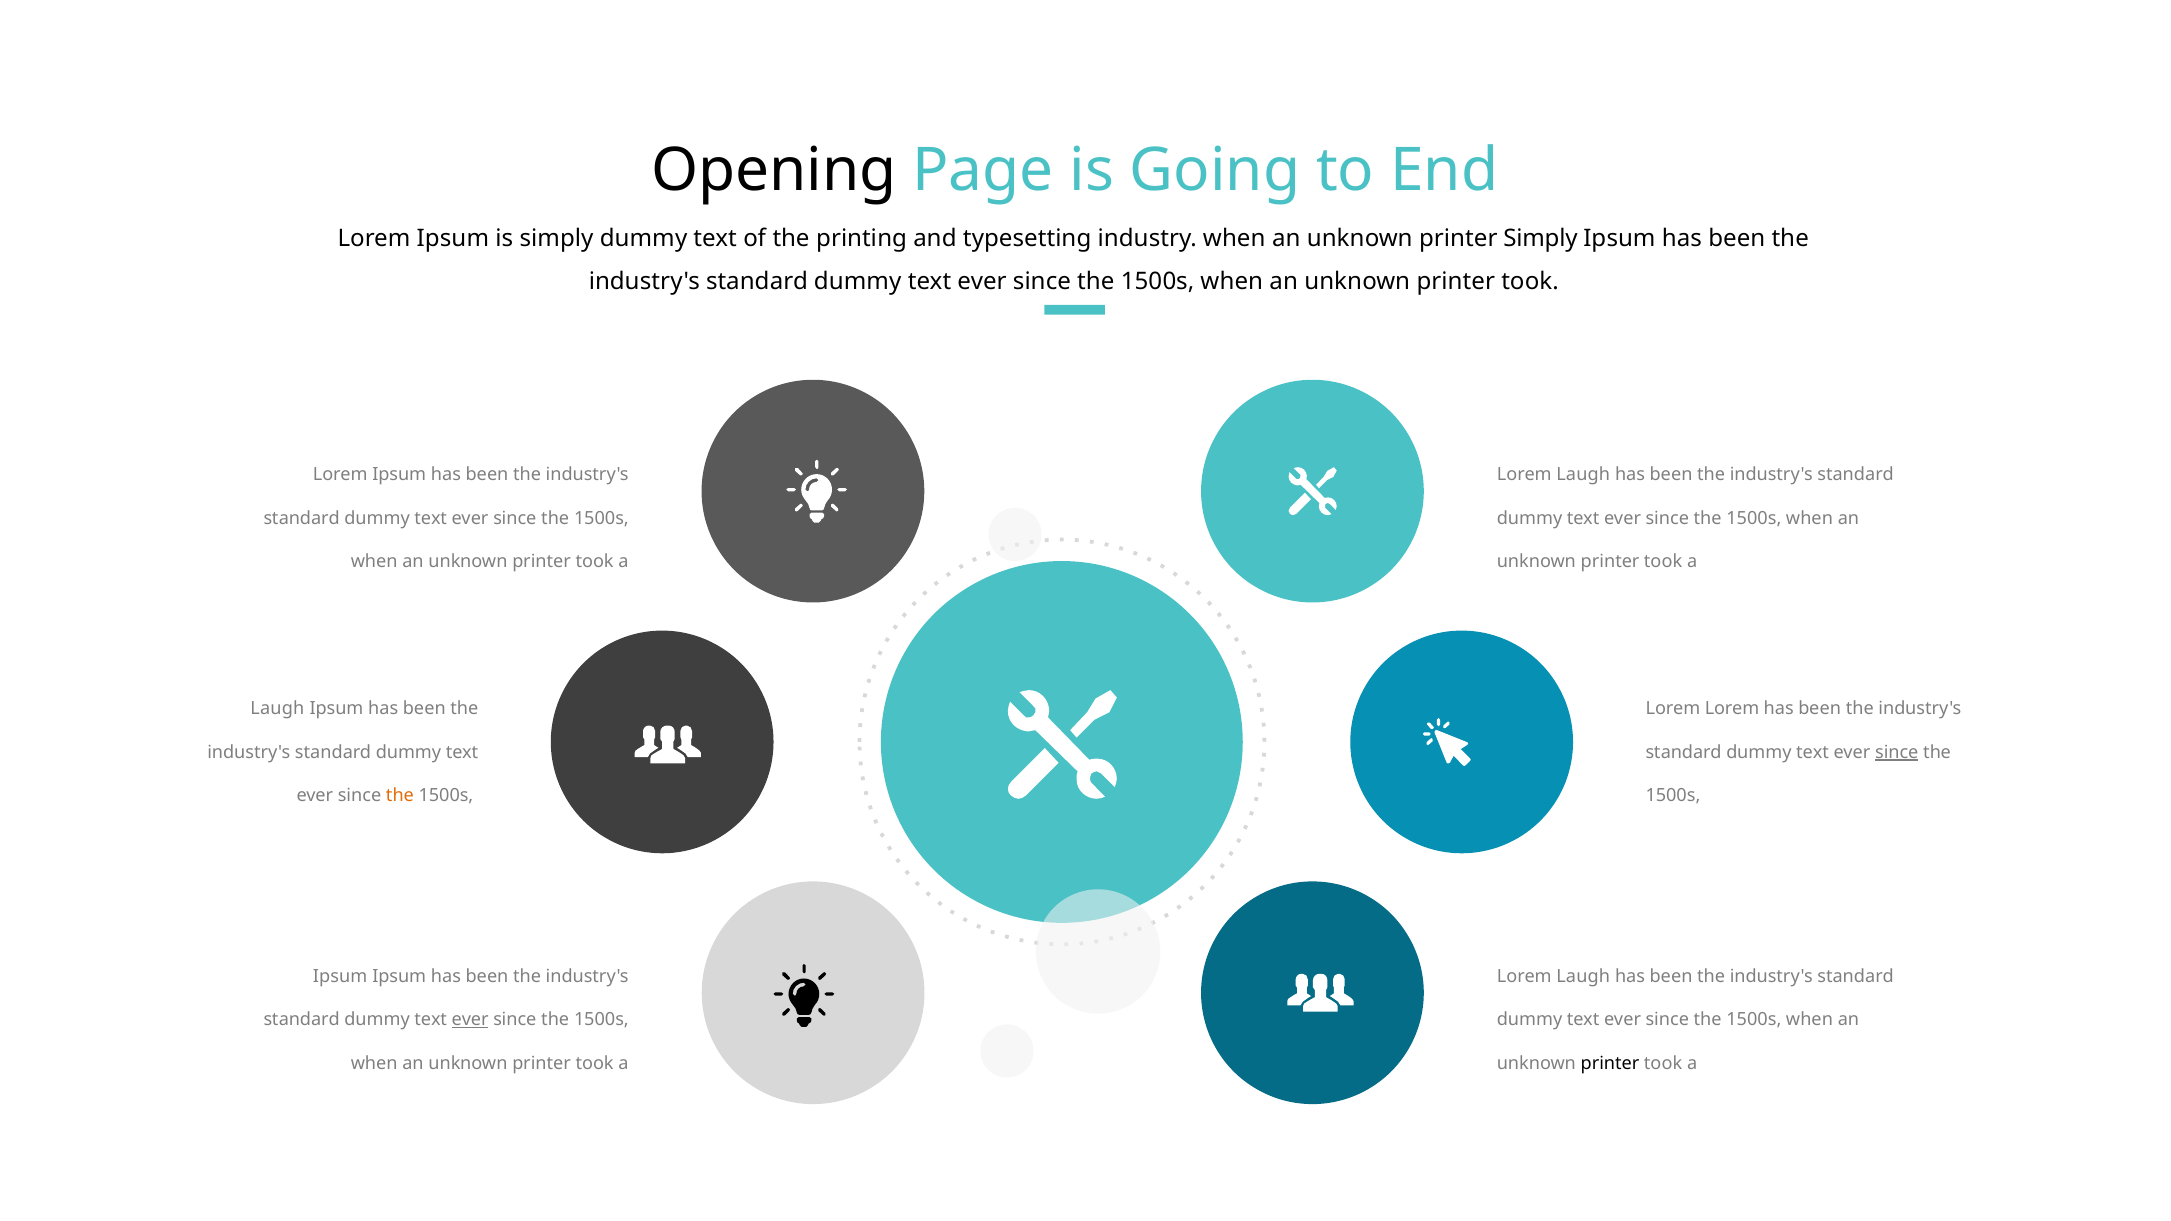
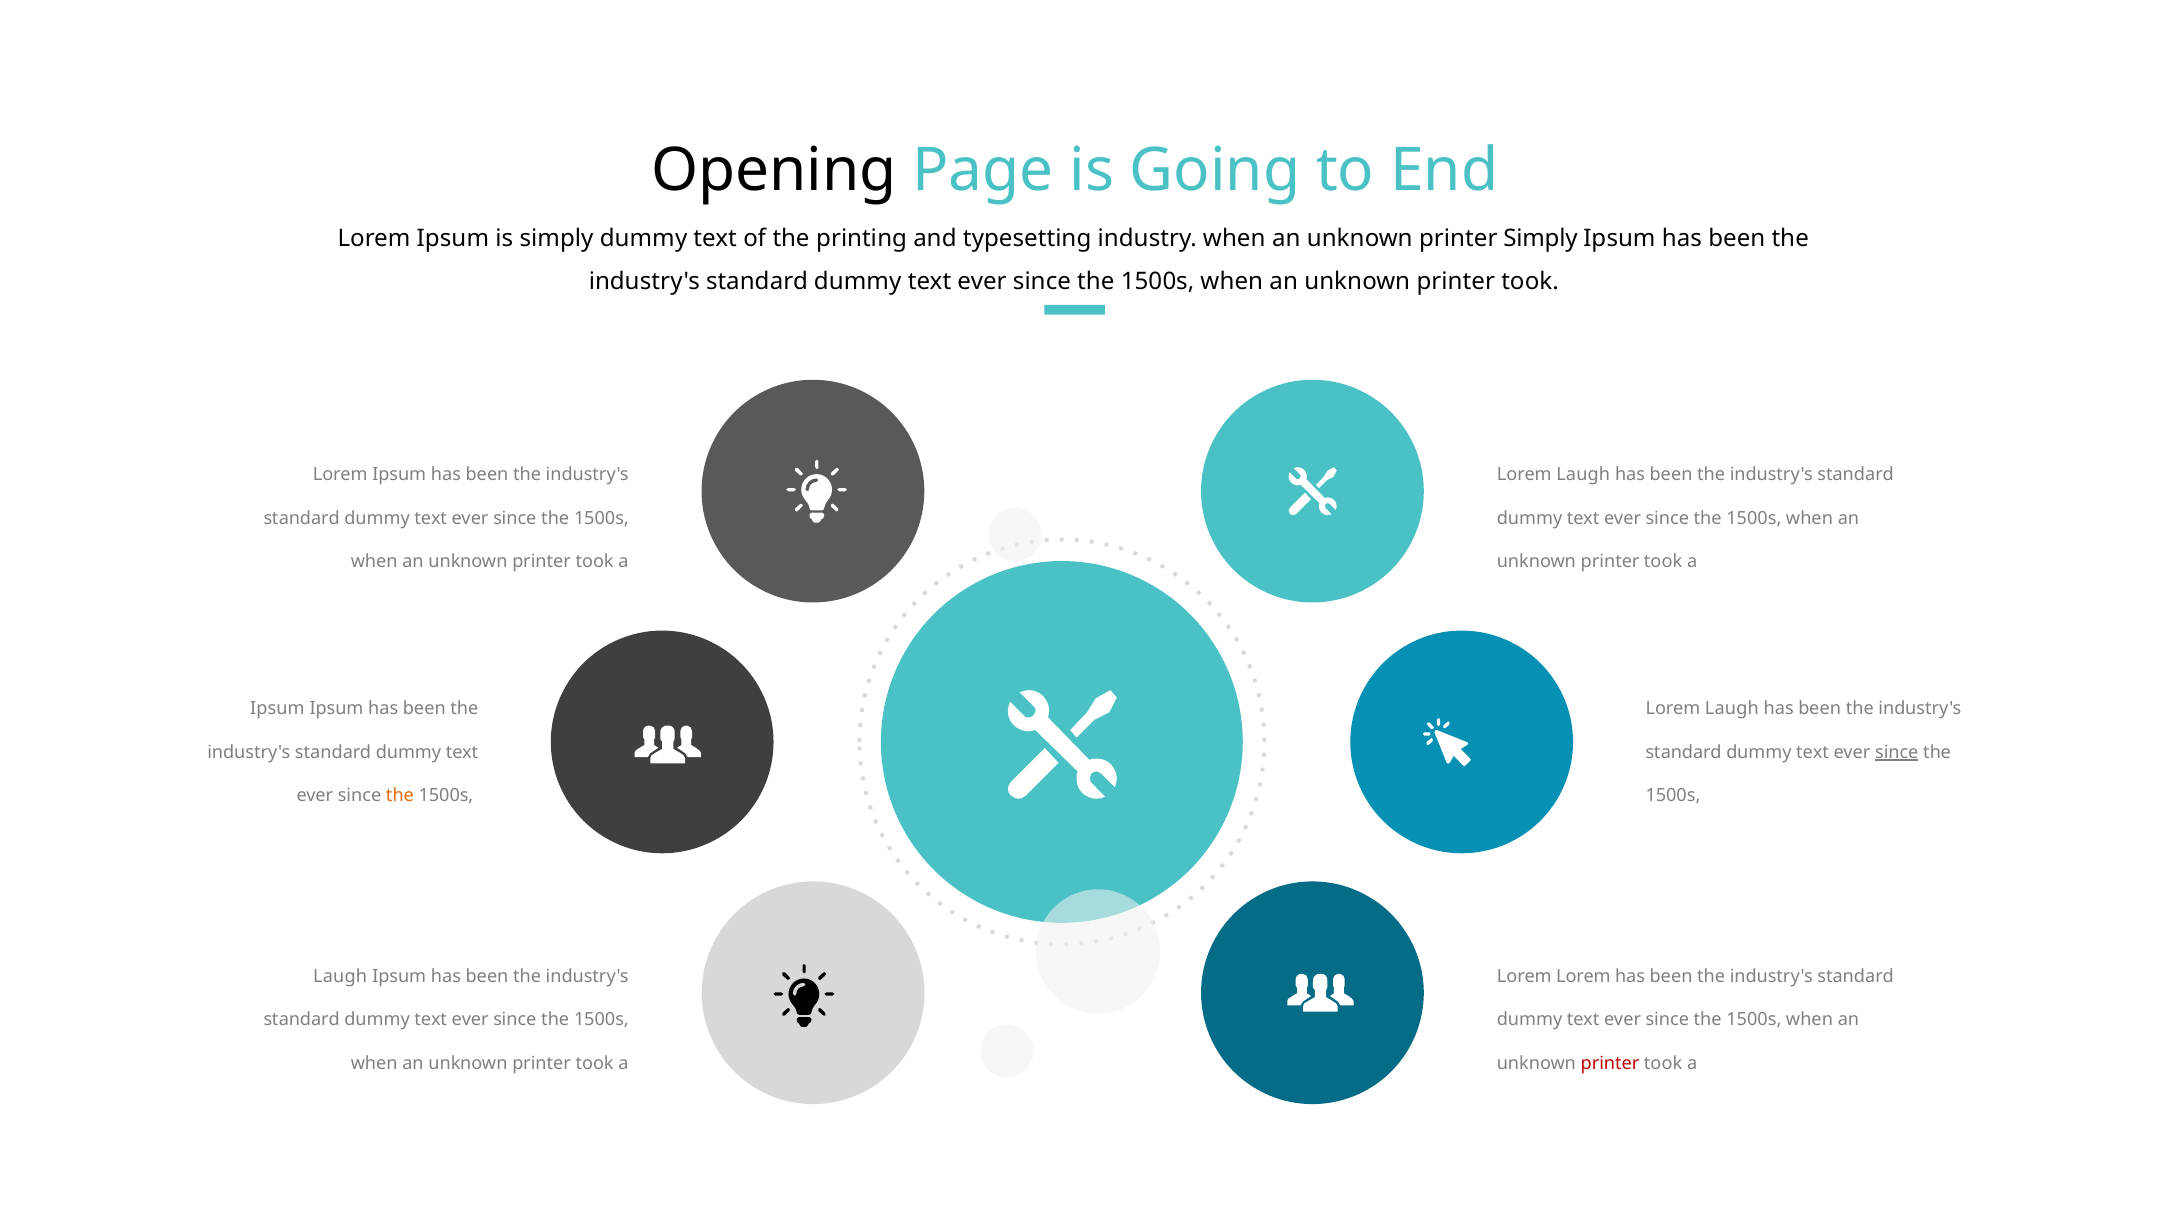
Laugh: Laugh -> Ipsum (277, 709)
Lorem: Lorem -> Laugh (1732, 709)
Ipsum: Ipsum -> Laugh (340, 977)
Laugh: Laugh -> Lorem (1583, 977)
ever underline: present -> none (470, 1020)
printer colour: black -> red (1610, 1063)
